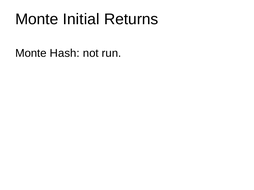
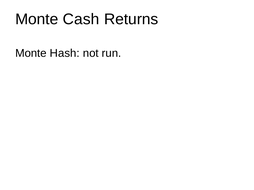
Initial: Initial -> Cash (81, 19)
